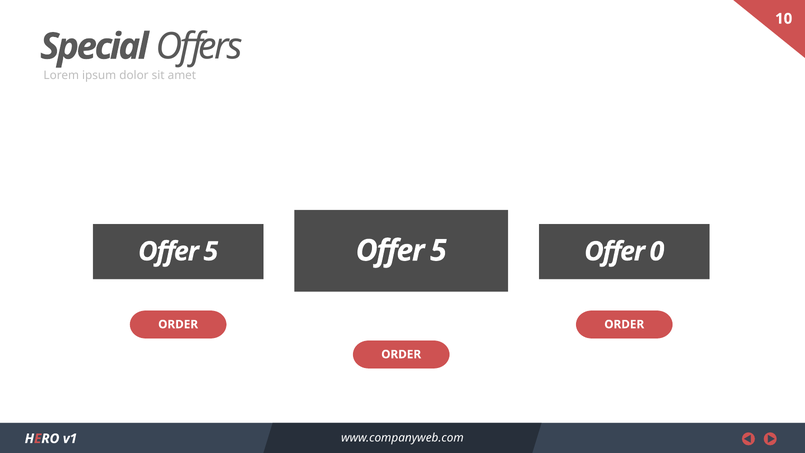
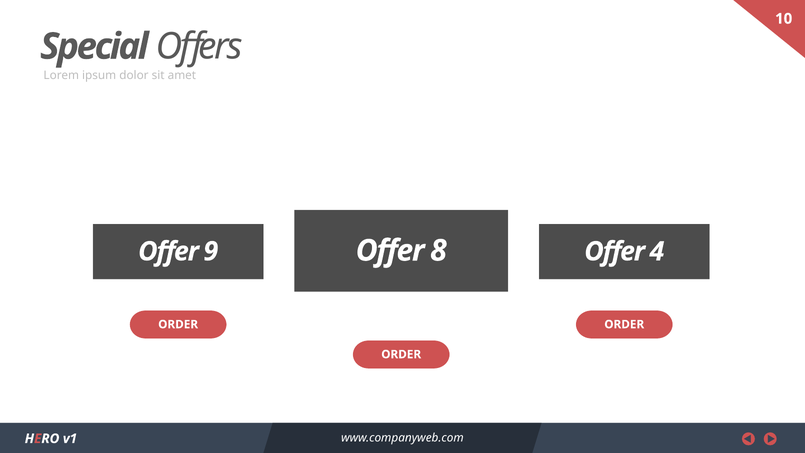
5: 5 -> 8 (438, 251)
5: 5 -> 9 (211, 251)
0: 0 -> 4 (657, 251)
